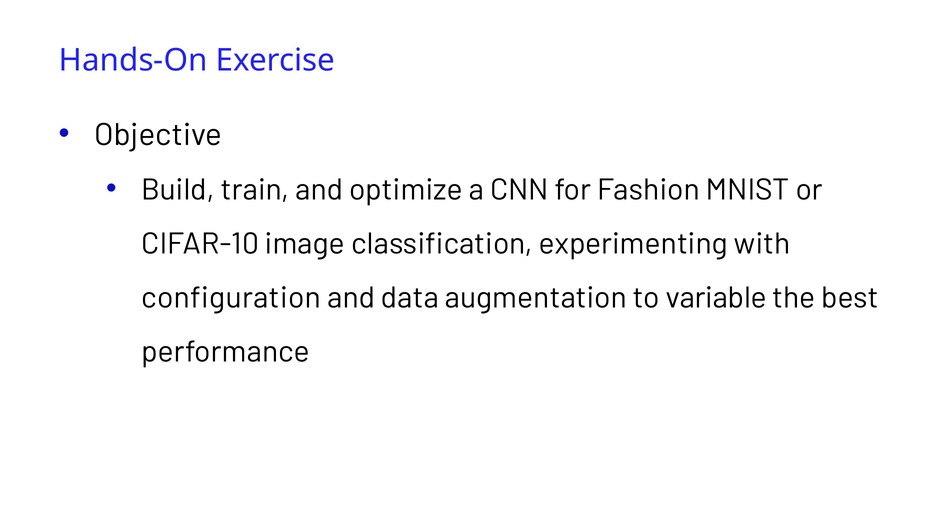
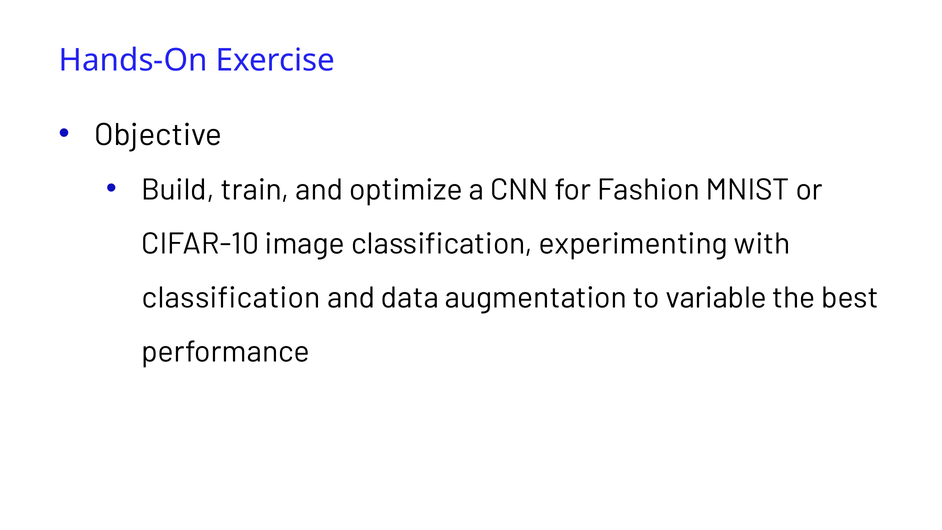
configuration: configuration -> classification (231, 298)
